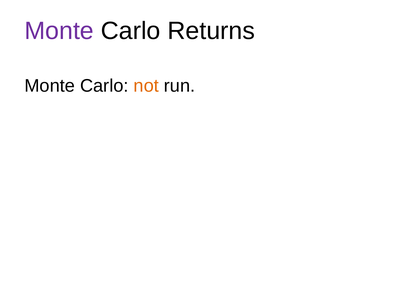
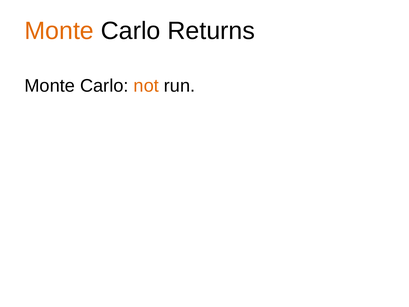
Monte colour: purple -> orange (59, 31)
